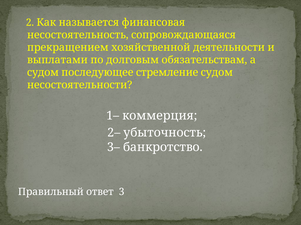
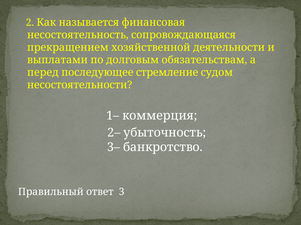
судом: судом -> перед (43, 73)
